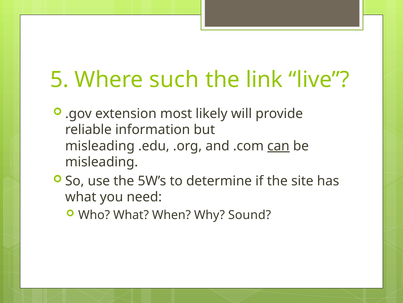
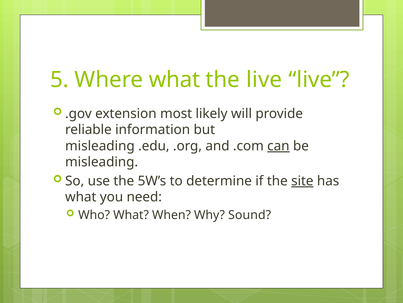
Where such: such -> what (174, 80)
the link: link -> live (264, 80)
site underline: none -> present (302, 181)
